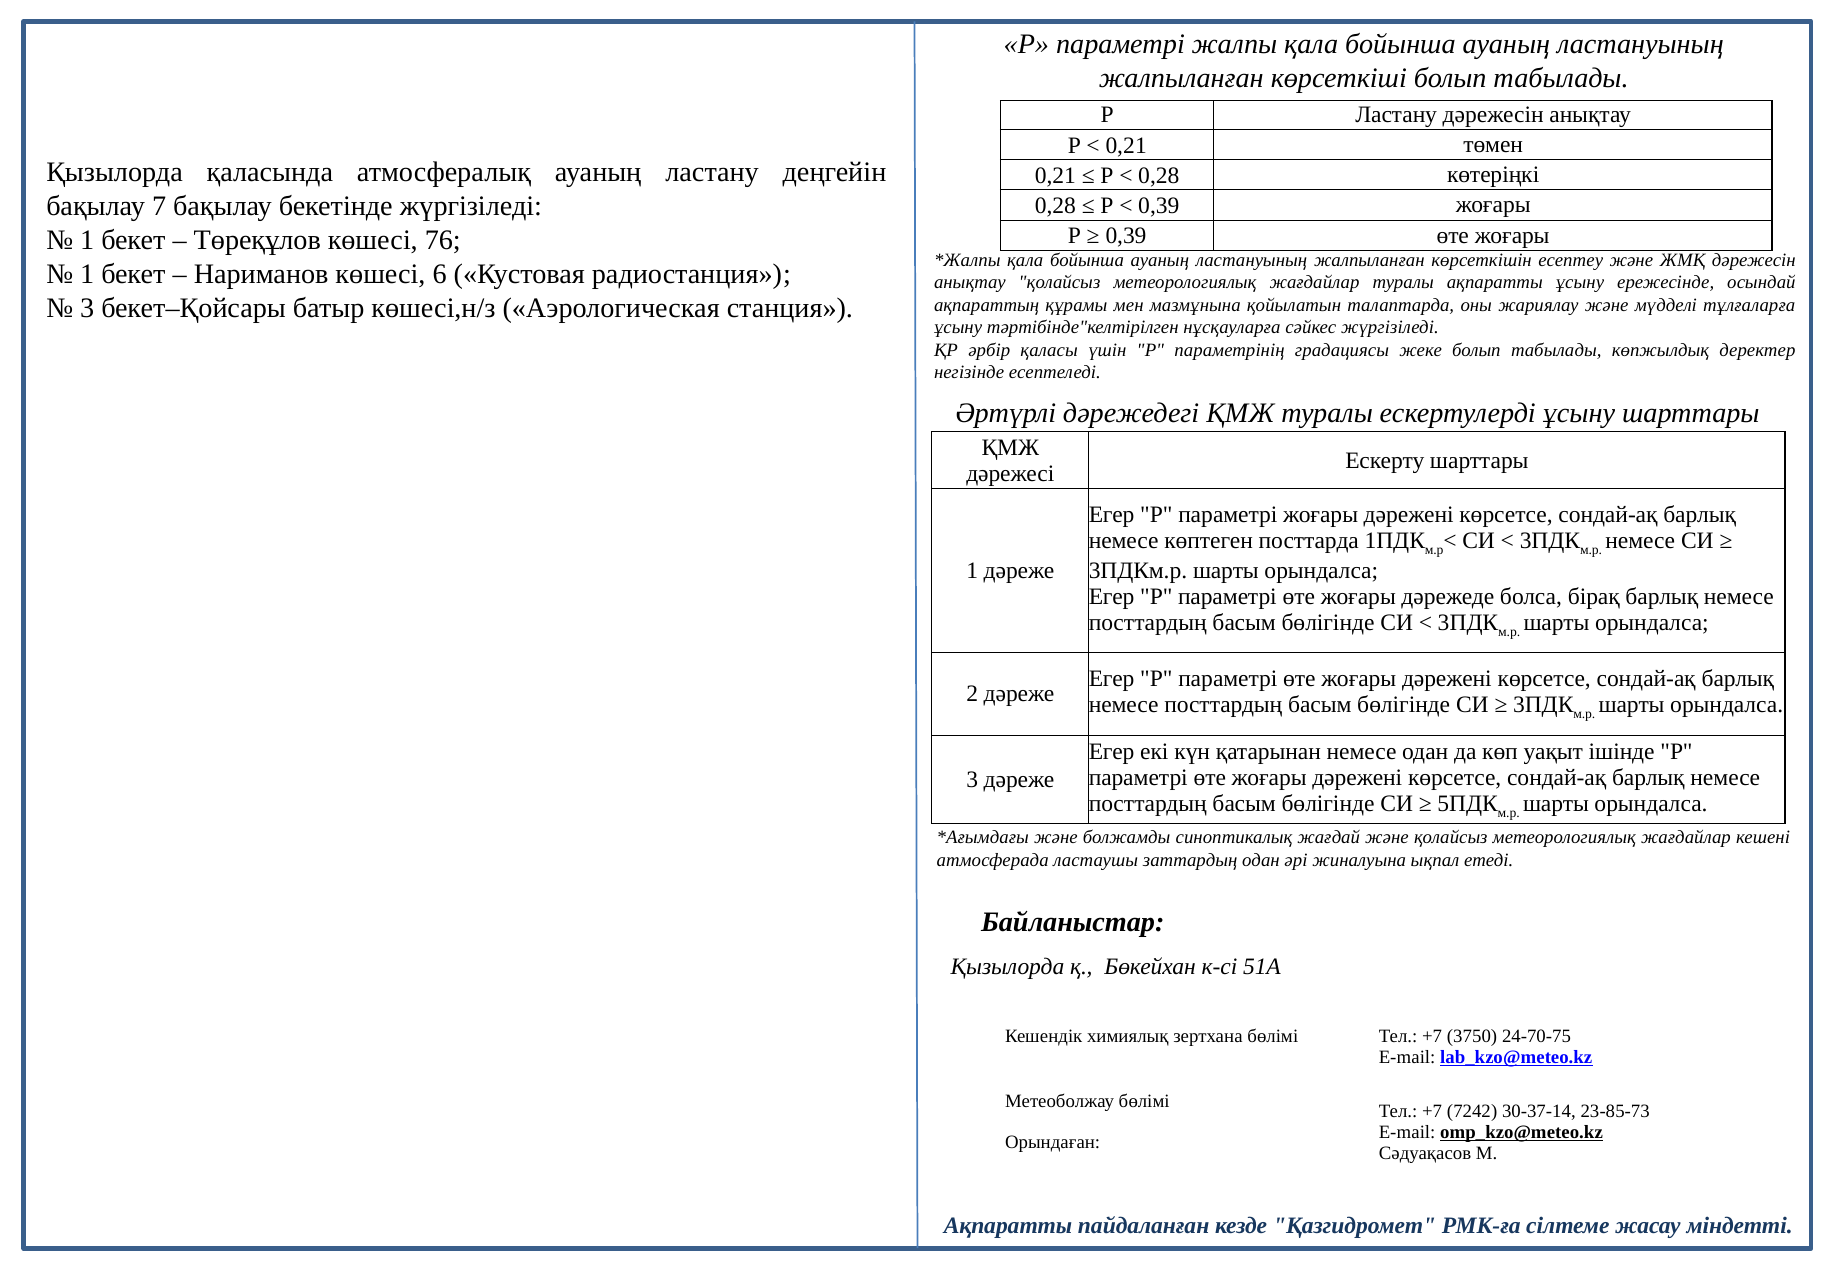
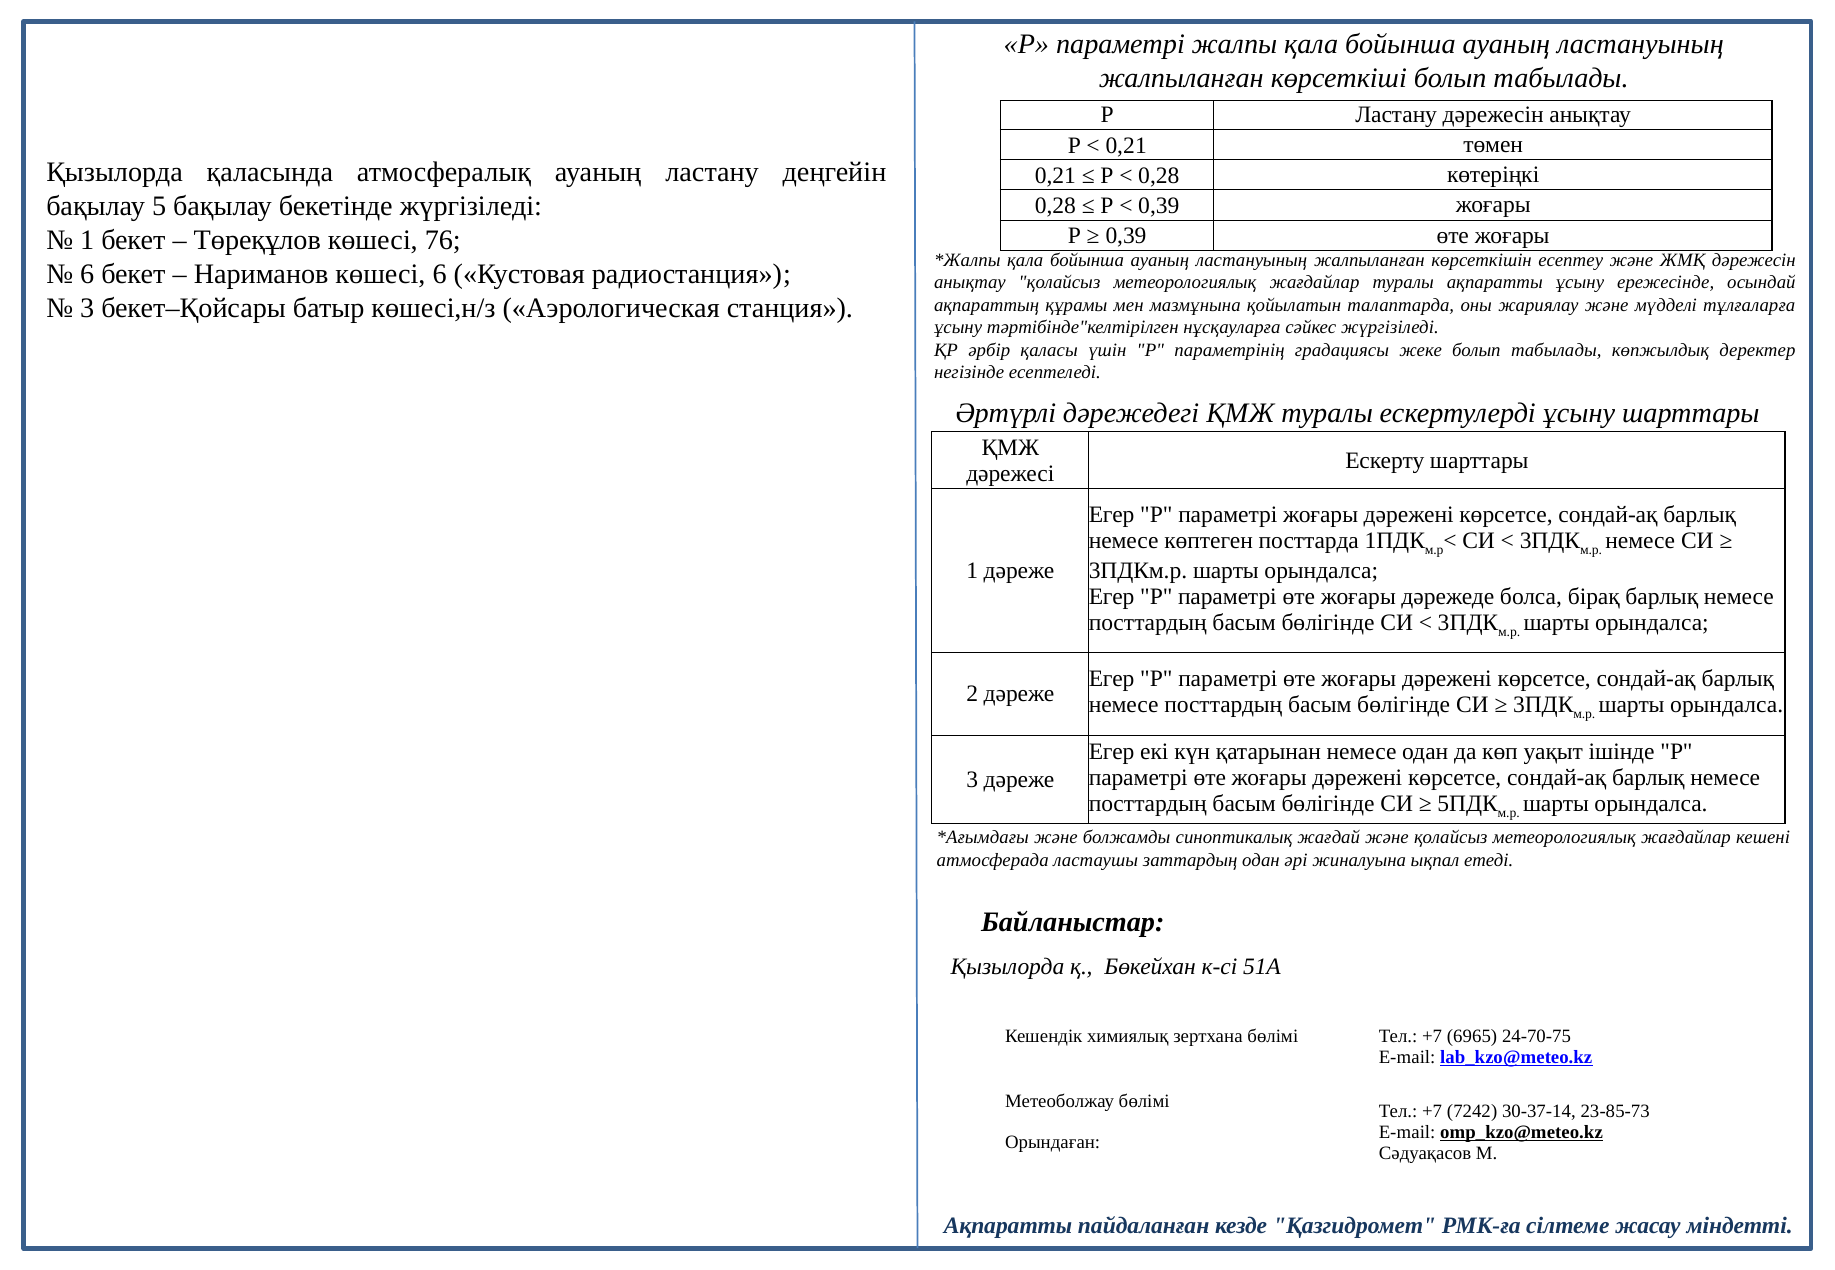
7: 7 -> 5 (159, 206)
1: 1 -> 6 (87, 274)
3750: 3750 -> 6965 (1472, 1037)
